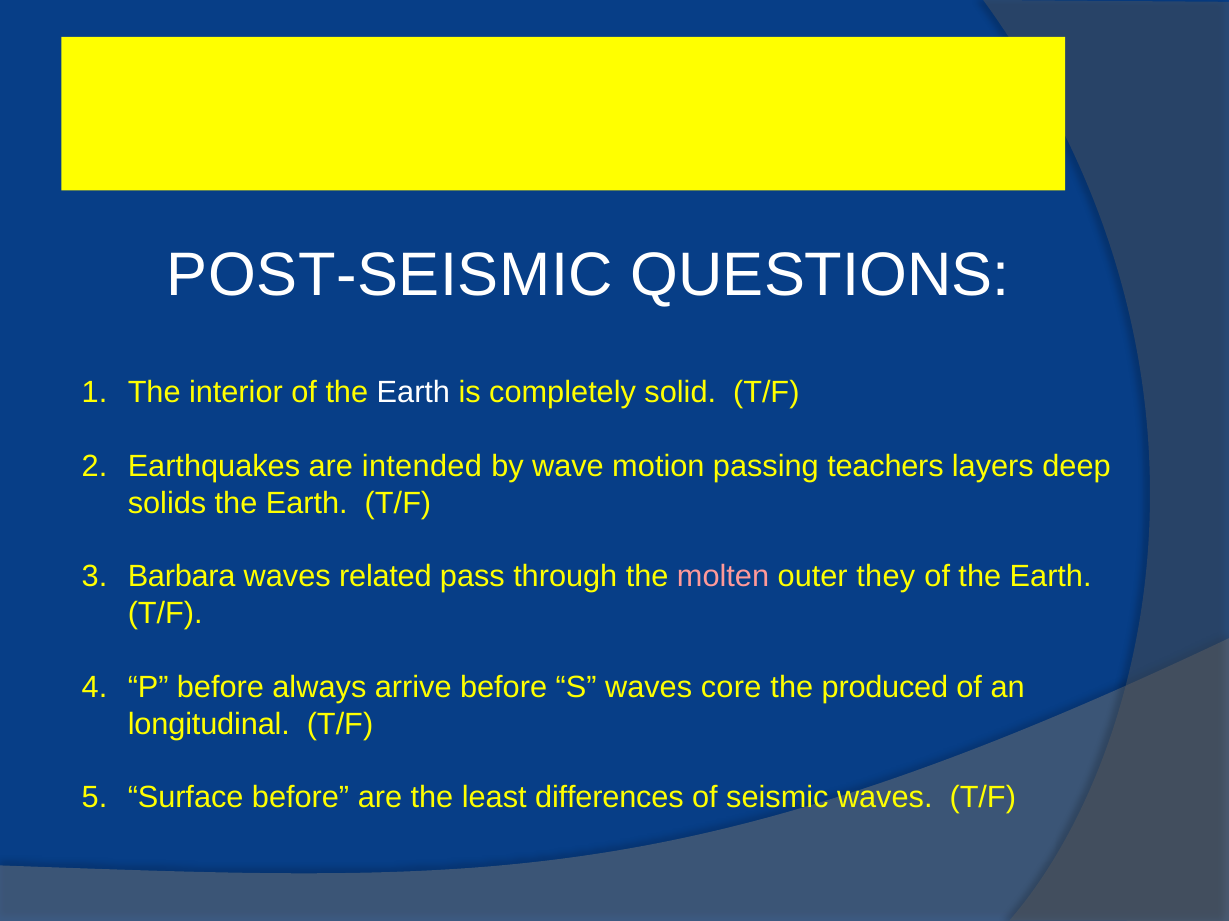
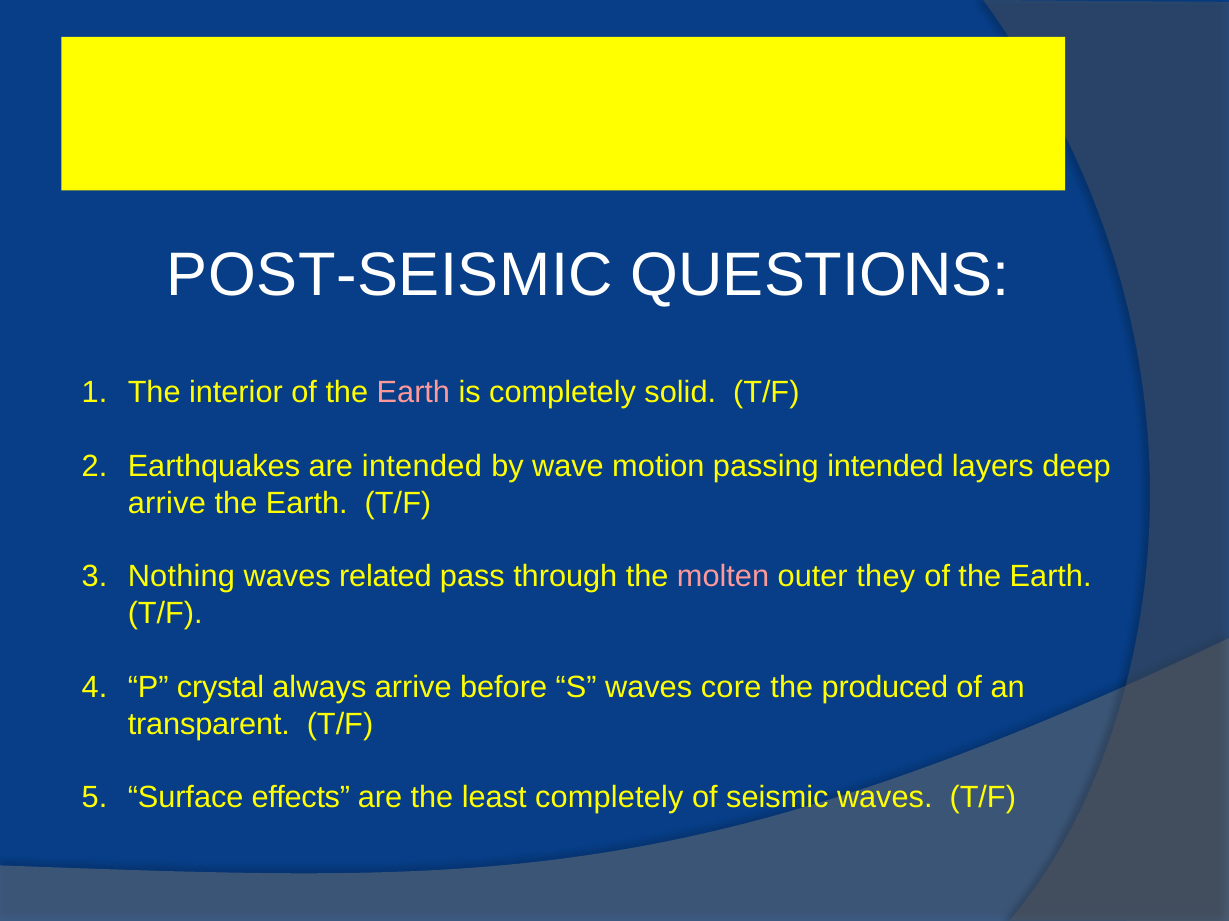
Earth colour: white -> pink (413, 393)
passing teachers: teachers -> intended (885, 466)
solids: solids -> arrive (167, 503)
Barbara: Barbara -> Nothing (181, 577)
P before: before -> crystal (221, 688)
longitudinal: longitudinal -> transparent (209, 725)
Surface before: before -> effects (301, 798)
least differences: differences -> completely (609, 798)
